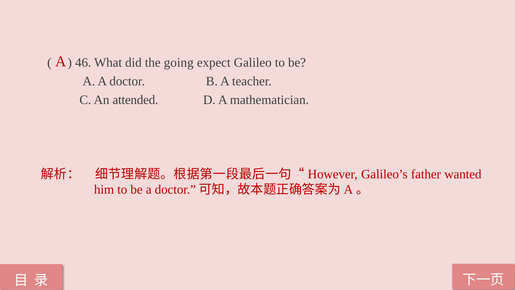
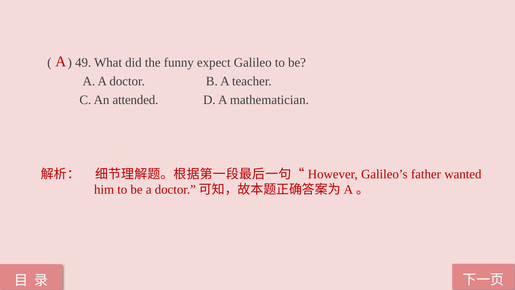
46: 46 -> 49 (83, 63)
going: going -> funny (179, 63)
